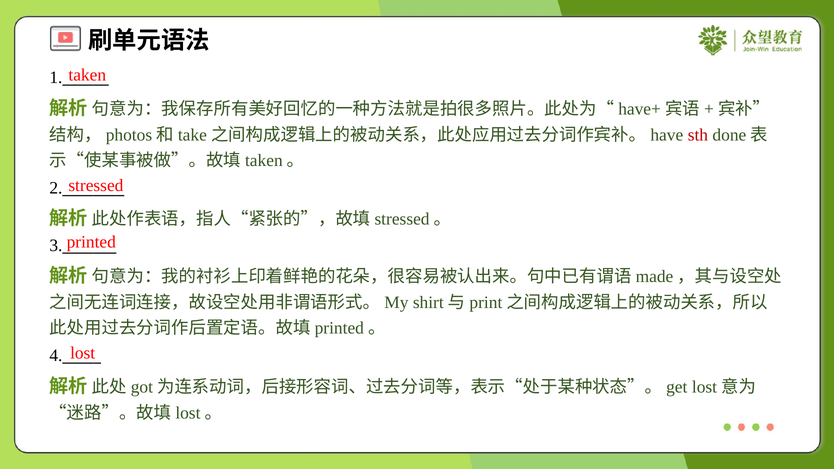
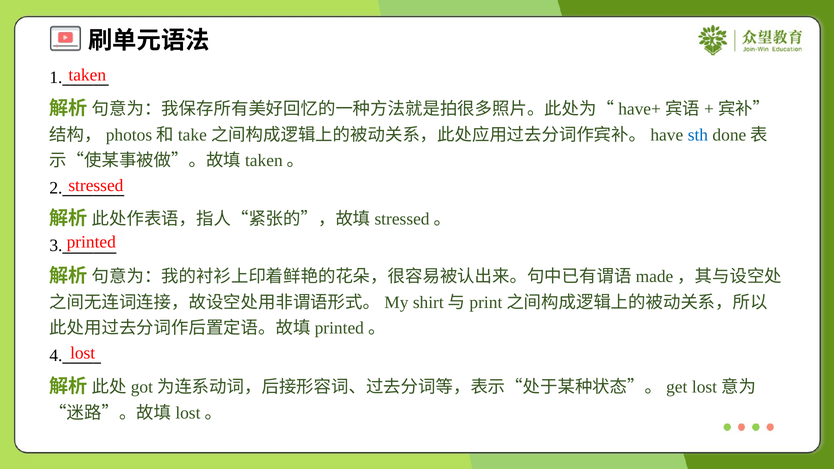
sth colour: red -> blue (698, 135)
